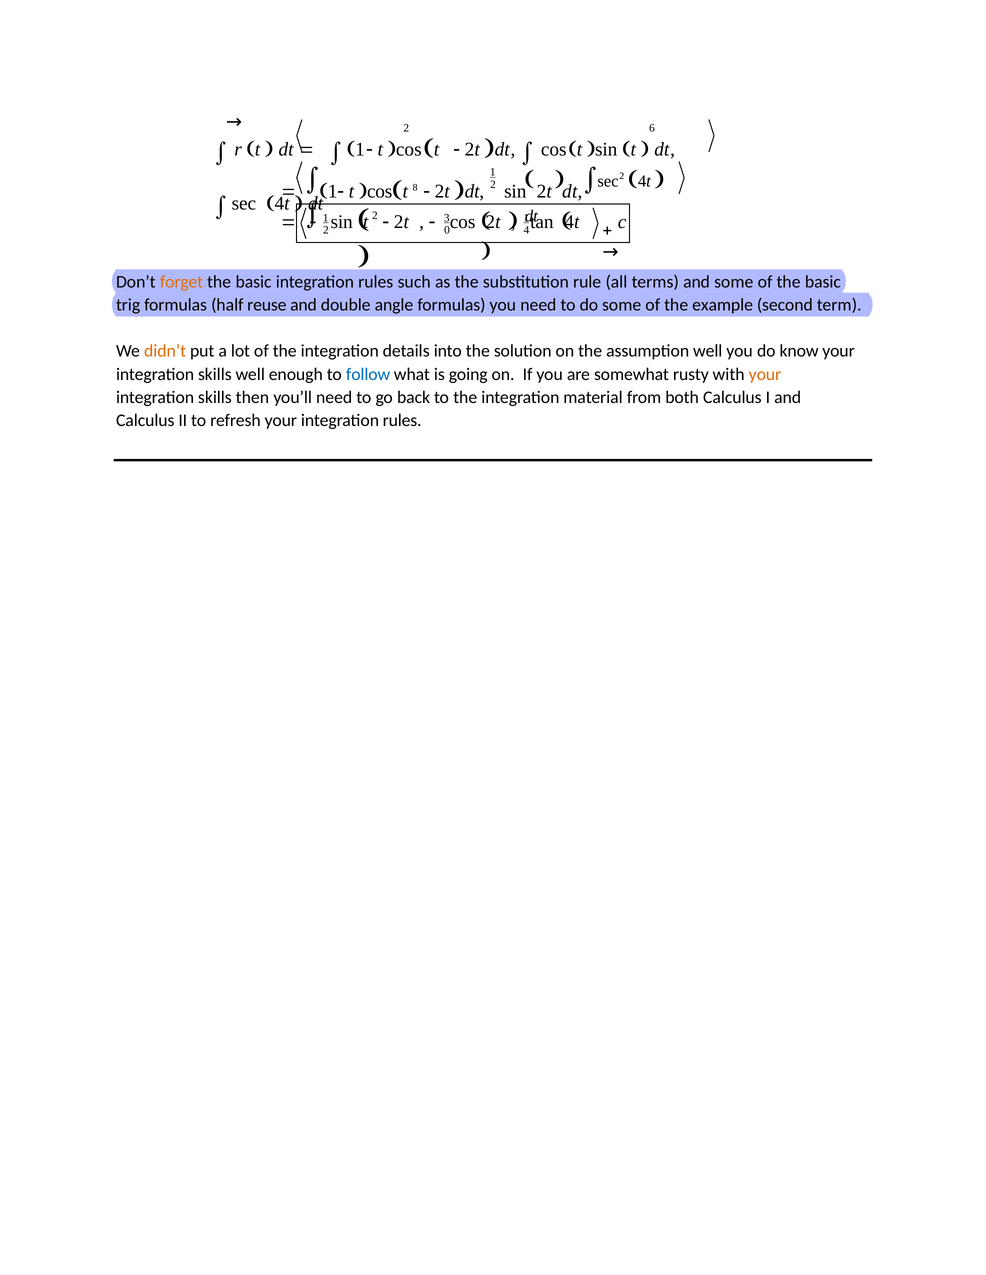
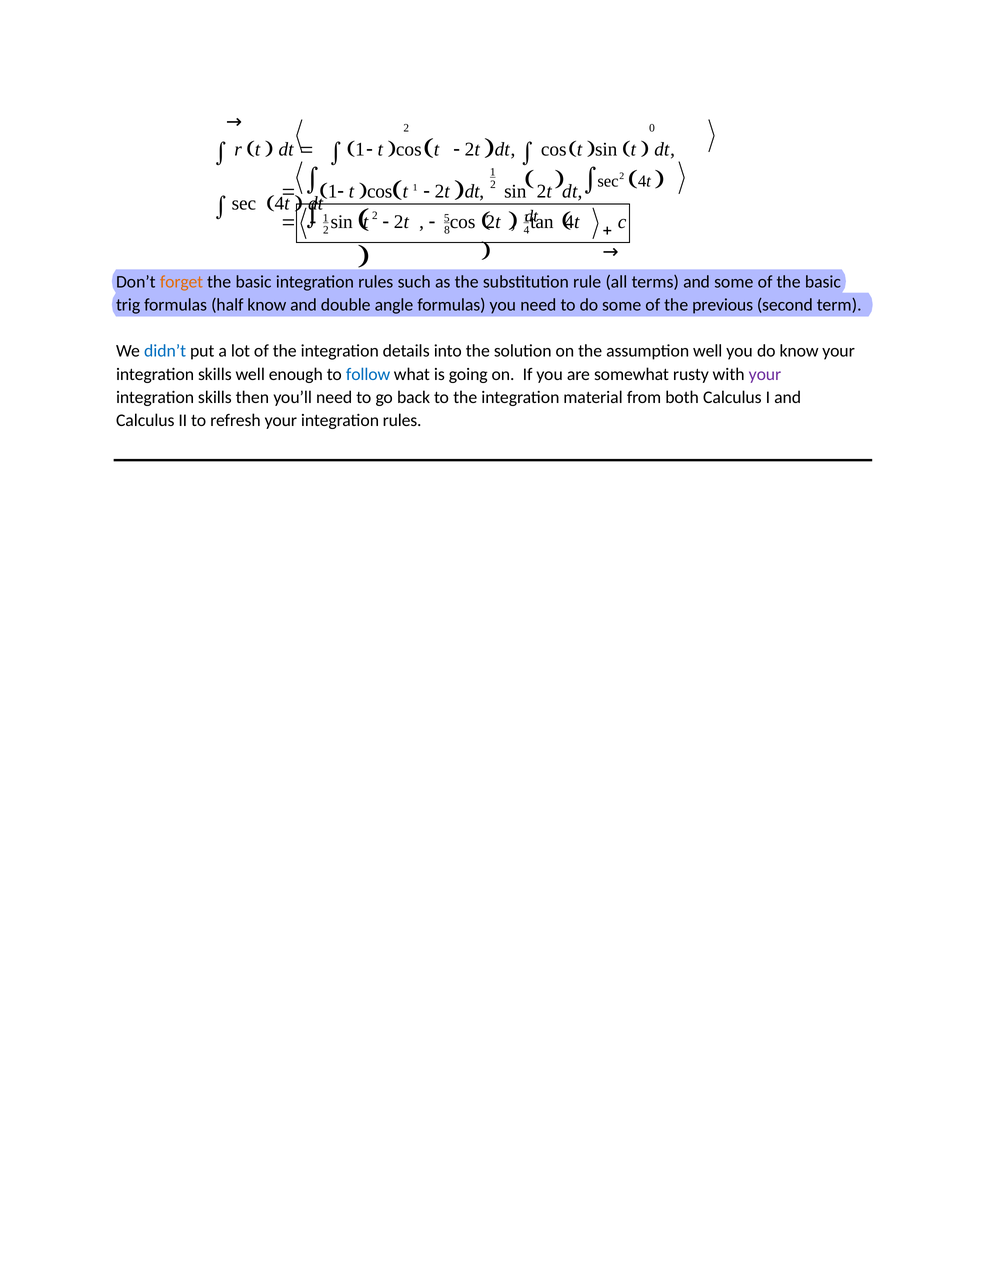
6: 6 -> 0 (652, 128)
cost 8: 8 -> 1 (415, 188)
3: 3 -> 5 (447, 218)
0: 0 -> 8 (447, 230)
half reuse: reuse -> know (267, 305)
example: example -> previous (723, 305)
didn’t colour: orange -> blue (165, 351)
your colour: orange -> purple (765, 375)
